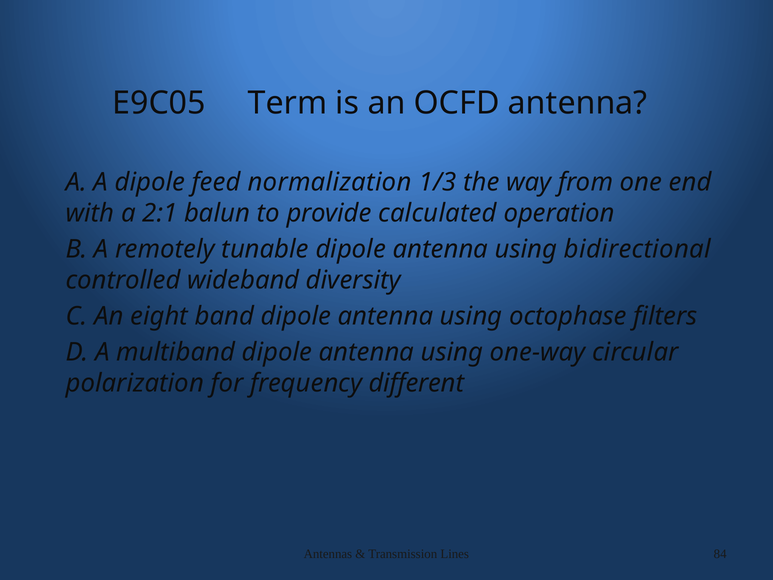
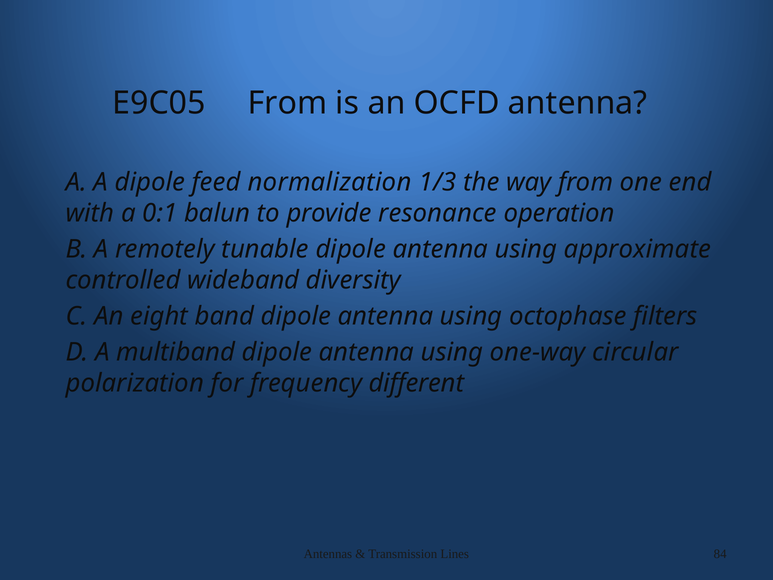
E9C05 Term: Term -> From (287, 103)
2:1: 2:1 -> 0:1 (160, 213)
calculated: calculated -> resonance (438, 213)
bidirectional: bidirectional -> approximate (637, 249)
